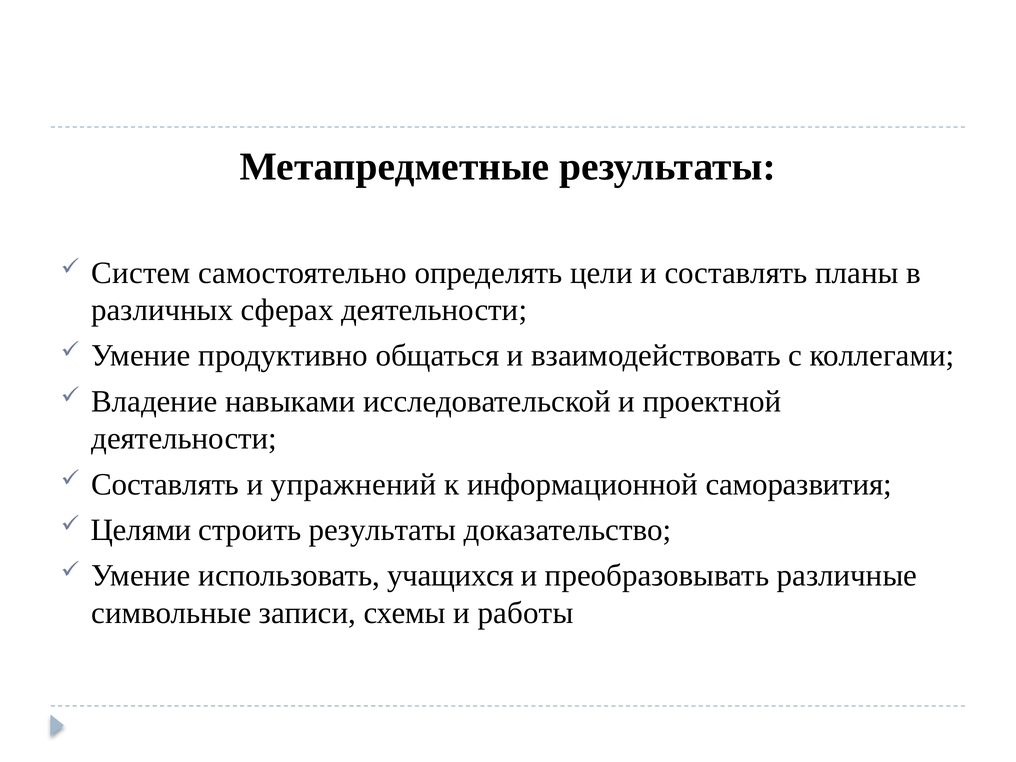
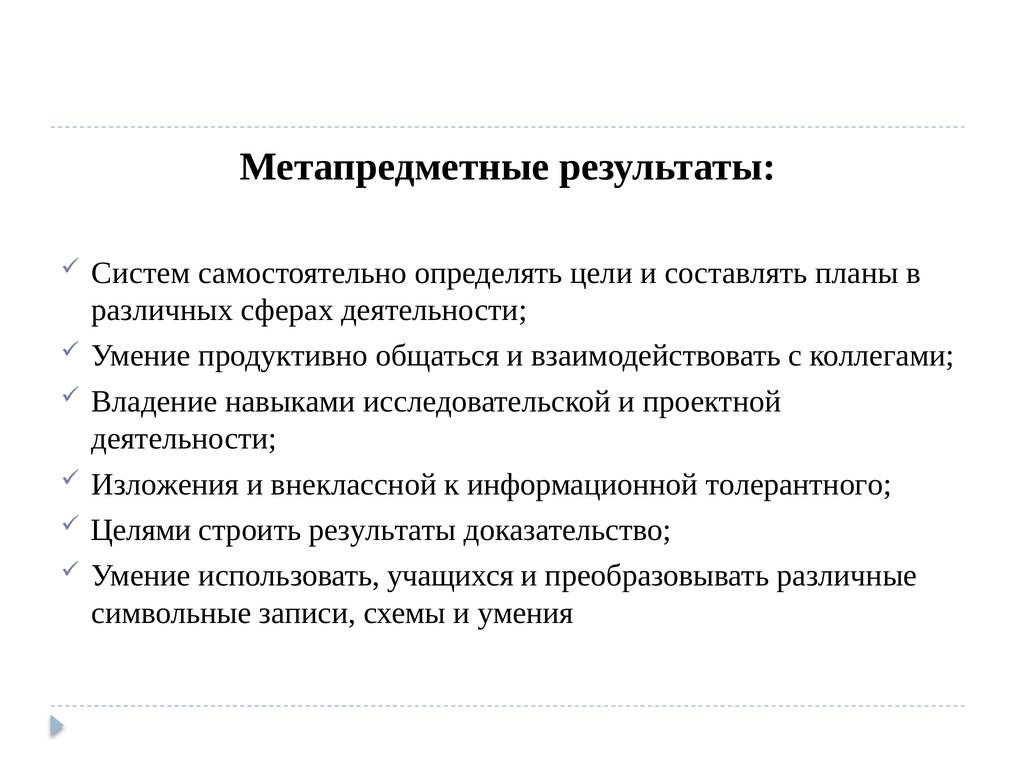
Составлять: Составлять -> Изложения (165, 484)
упражнений: упражнений -> внеклассной (354, 484)
саморазвития: саморазвития -> толерантного (799, 484)
работы: работы -> умения (526, 613)
